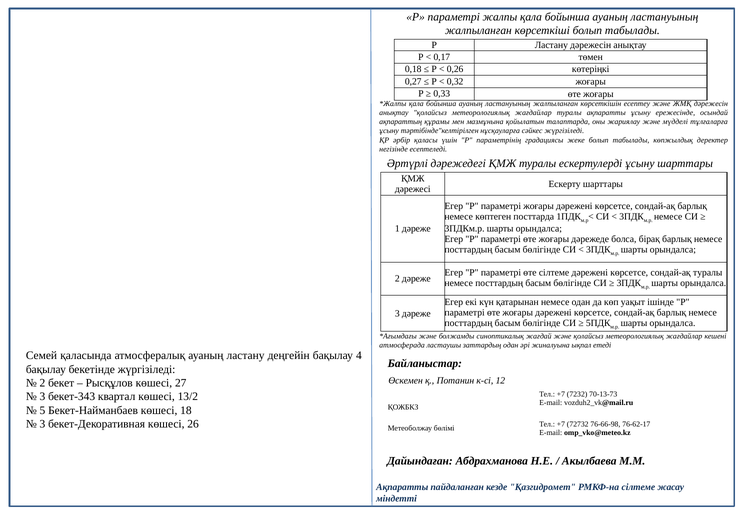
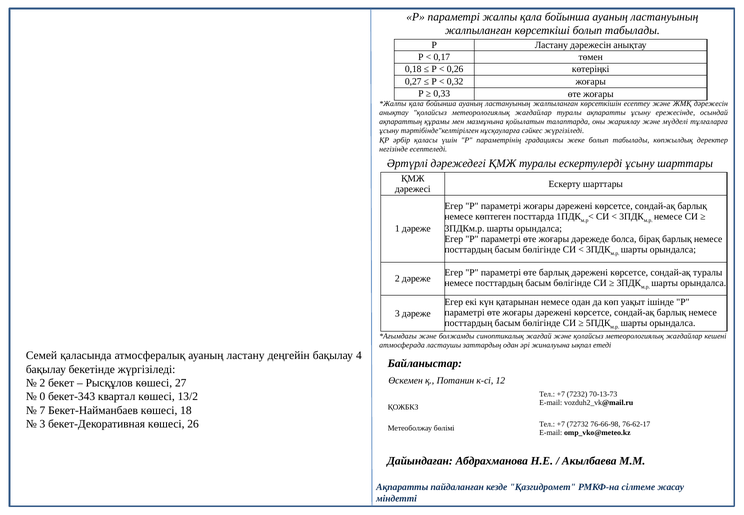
өте сілтеме: сілтеме -> барлық (554, 273)
3: 3 -> 0 (42, 397)
5: 5 -> 7 (42, 410)
